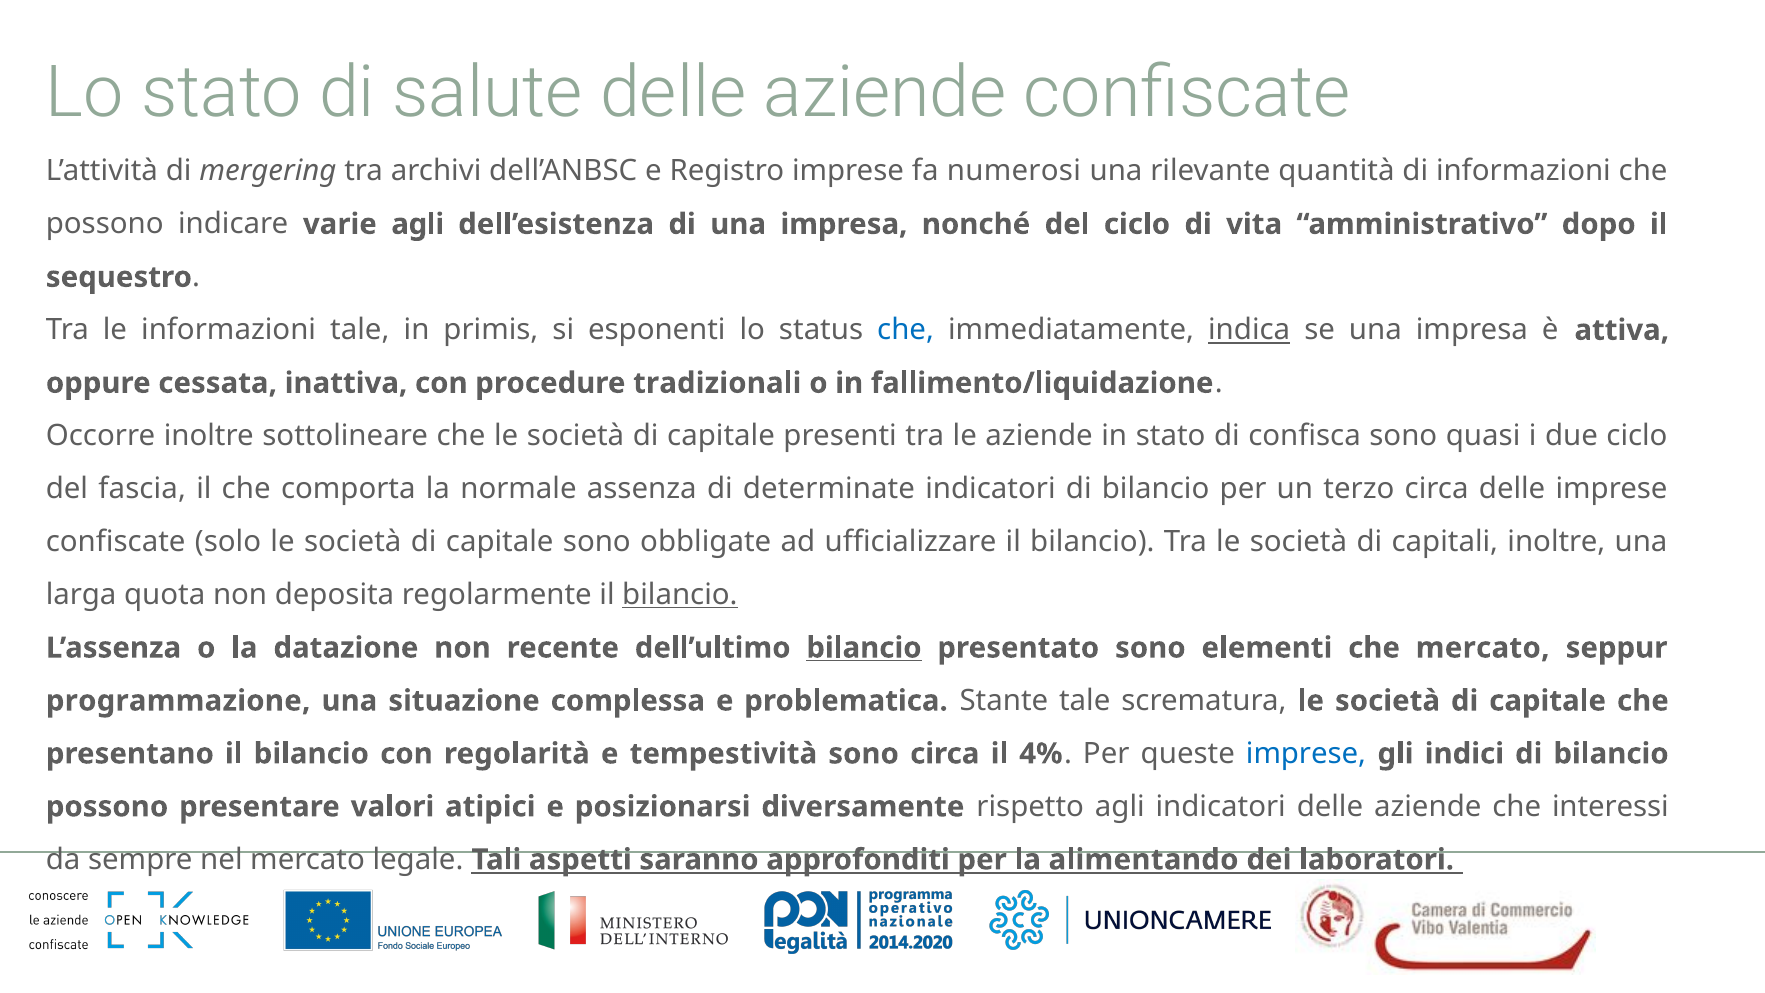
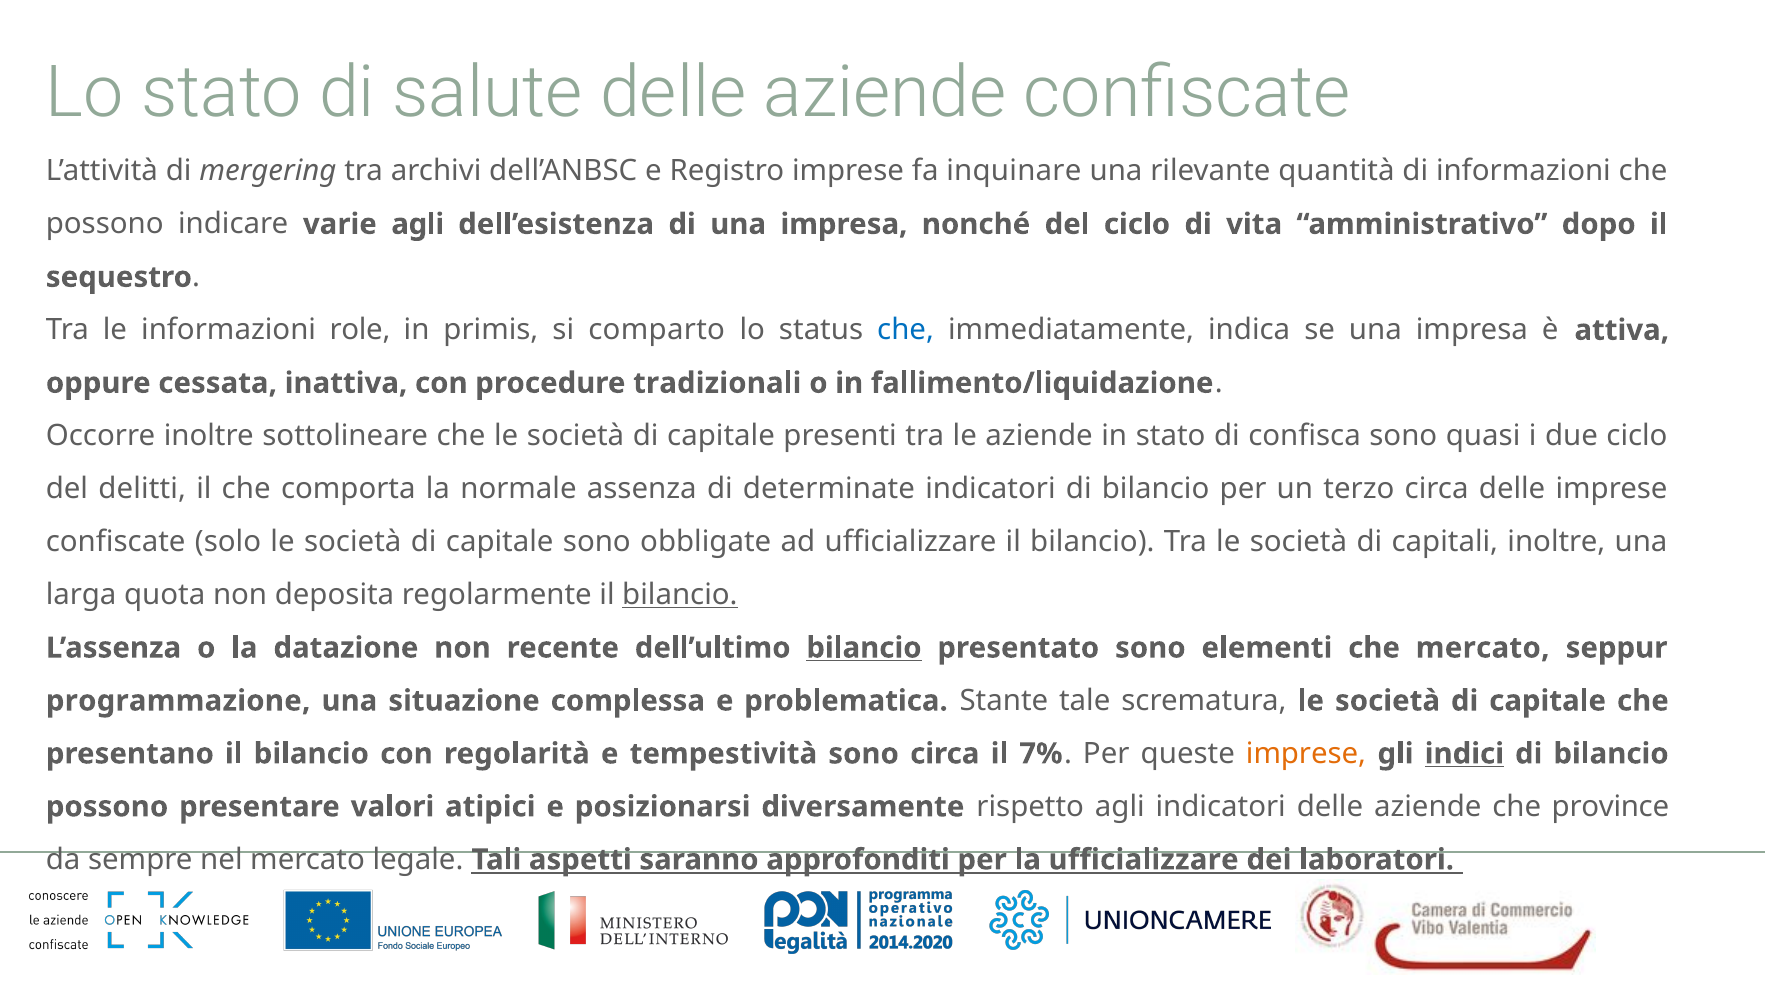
numerosi: numerosi -> inquinare (1014, 171)
informazioni tale: tale -> role (360, 330)
esponenti: esponenti -> comparto (657, 330)
indica underline: present -> none (1249, 330)
fascia: fascia -> delitti (142, 489)
4%: 4% -> 7% (1041, 754)
imprese colour: blue -> orange (1306, 754)
indici underline: none -> present (1464, 754)
interessi: interessi -> province (1610, 807)
la alimentando: alimentando -> ufficializzare (1144, 860)
